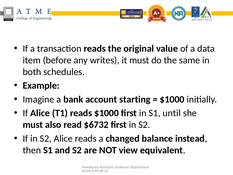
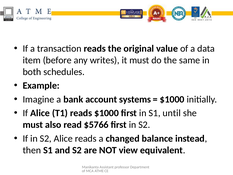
starting: starting -> systems (135, 99)
$6732: $6732 -> $5766 (96, 125)
